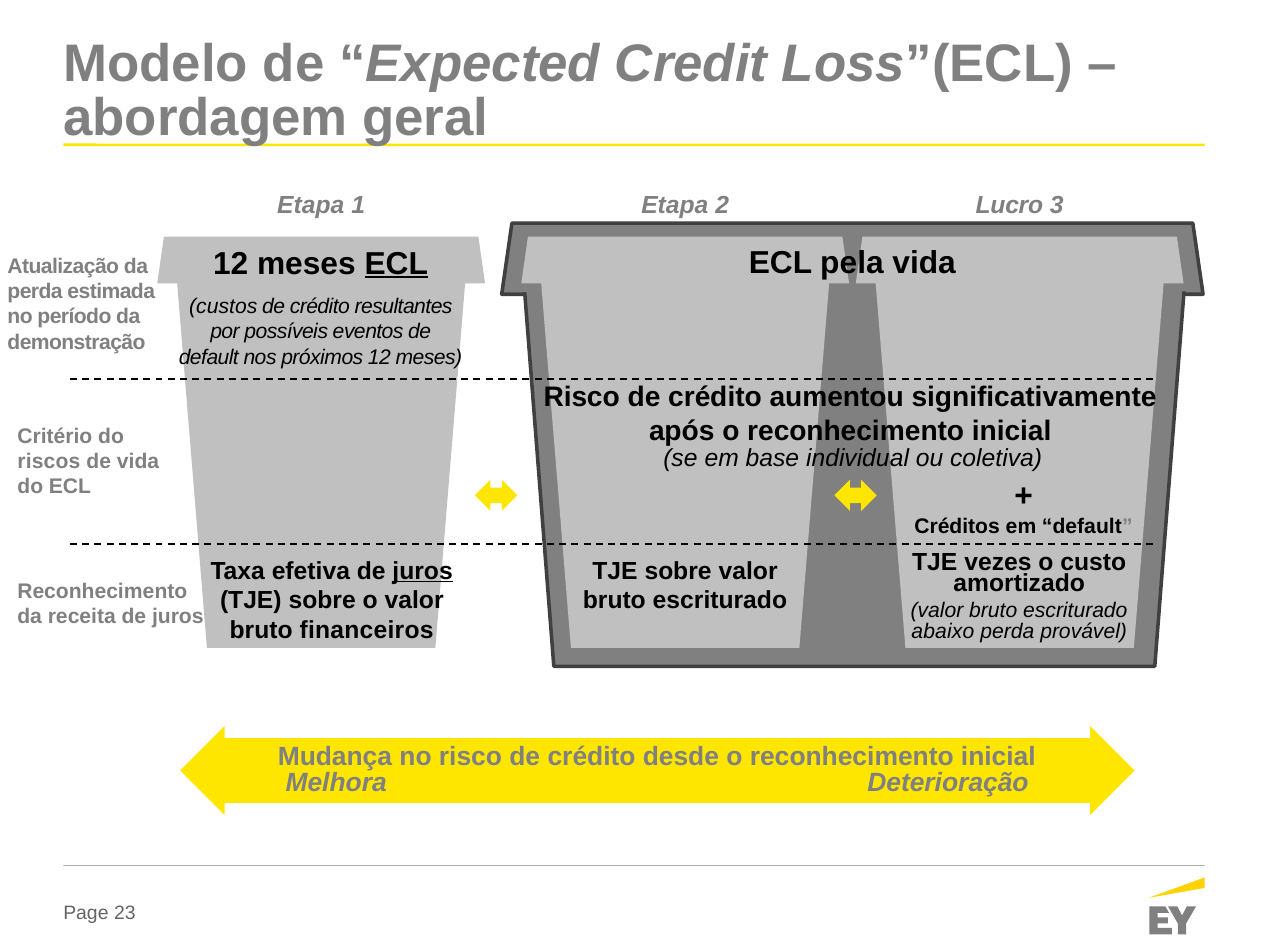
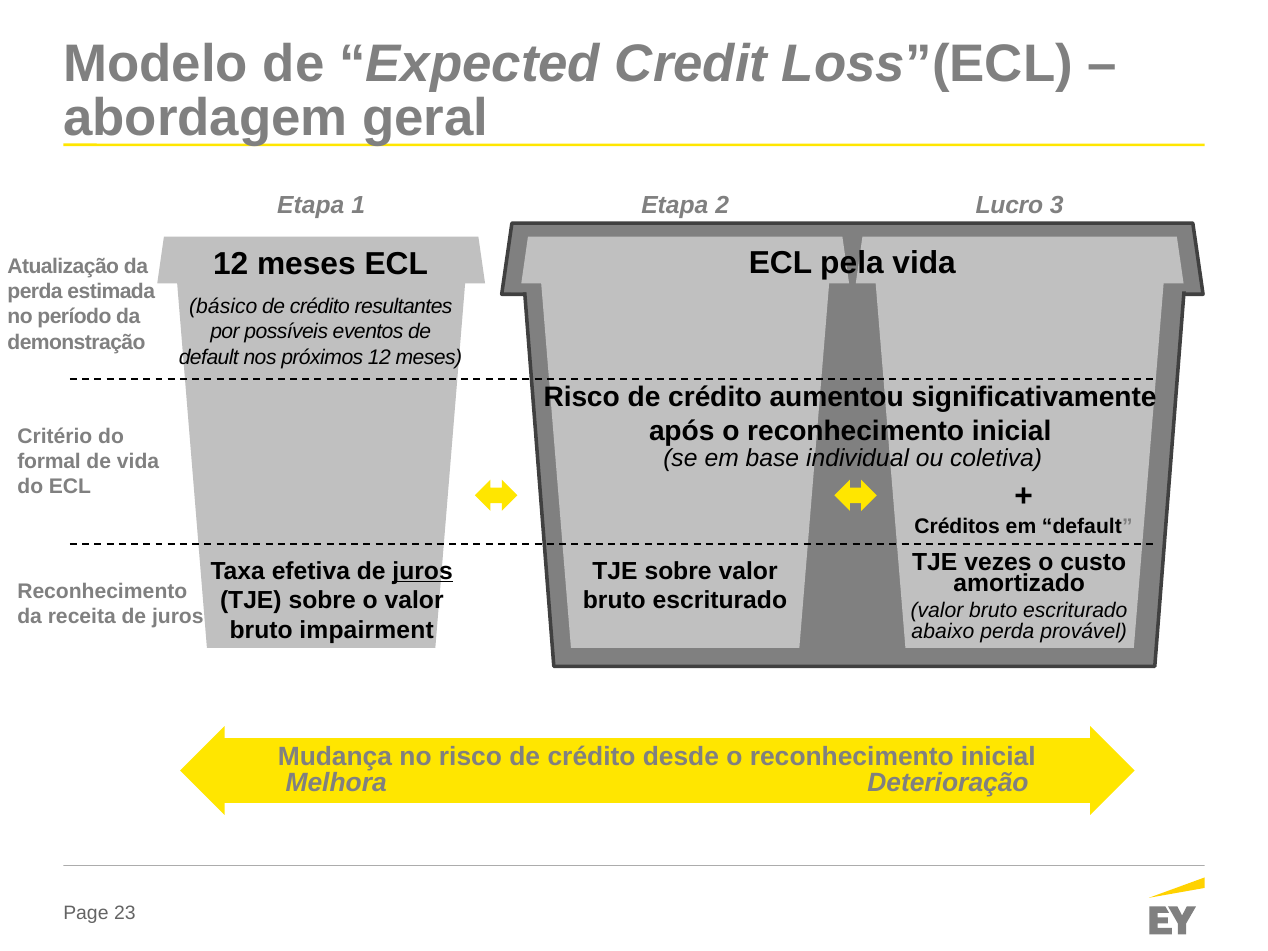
ECL underline: present -> none (396, 264)
custos: custos -> básico (223, 306)
riscos: riscos -> formal (49, 462)
financeiros: financeiros -> impairment (367, 630)
